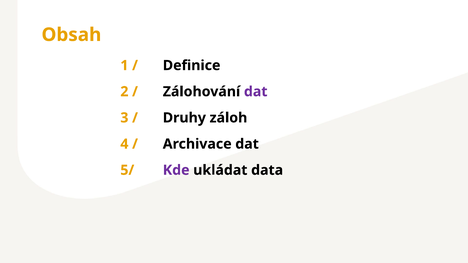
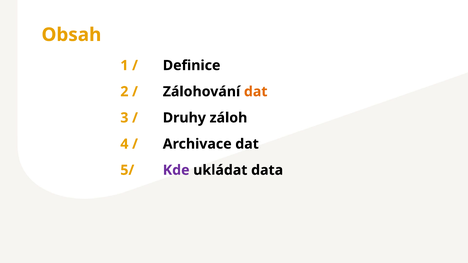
dat colour: purple -> orange (256, 92)
